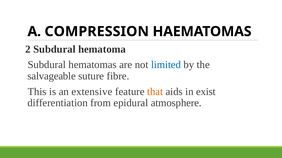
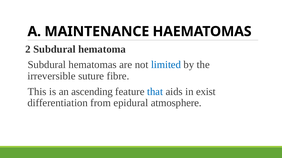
COMPRESSION: COMPRESSION -> MAINTENANCE (97, 32)
salvageable: salvageable -> irreversible (52, 76)
extensive: extensive -> ascending (92, 92)
that colour: orange -> blue (155, 92)
